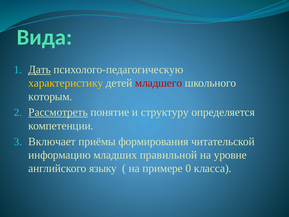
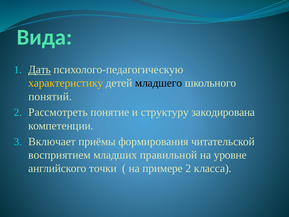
младшего colour: red -> black (159, 83)
которым: которым -> понятий (50, 96)
Рассмотреть underline: present -> none (58, 112)
определяется: определяется -> закодирована (223, 112)
информацию: информацию -> восприятием (59, 155)
языку: языку -> точки (103, 168)
примере 0: 0 -> 2 (188, 168)
